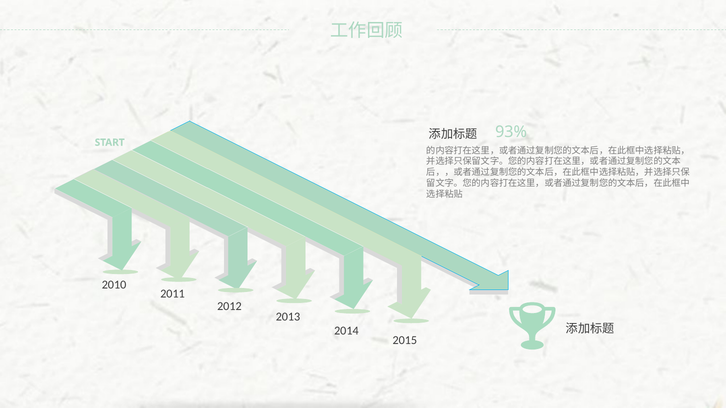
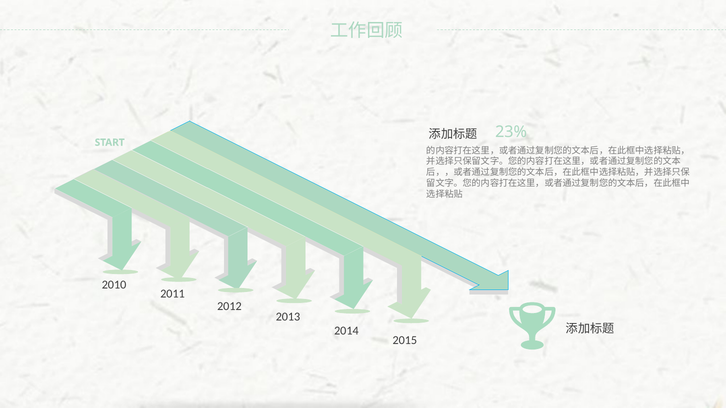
93%: 93% -> 23% (511, 132)
